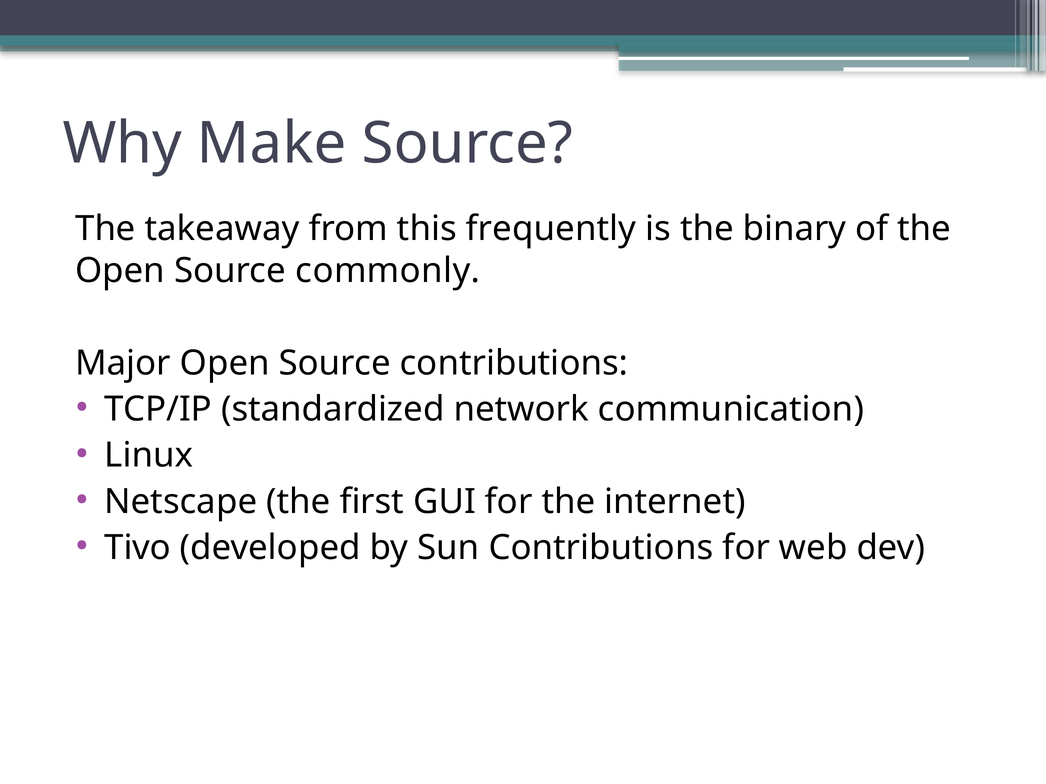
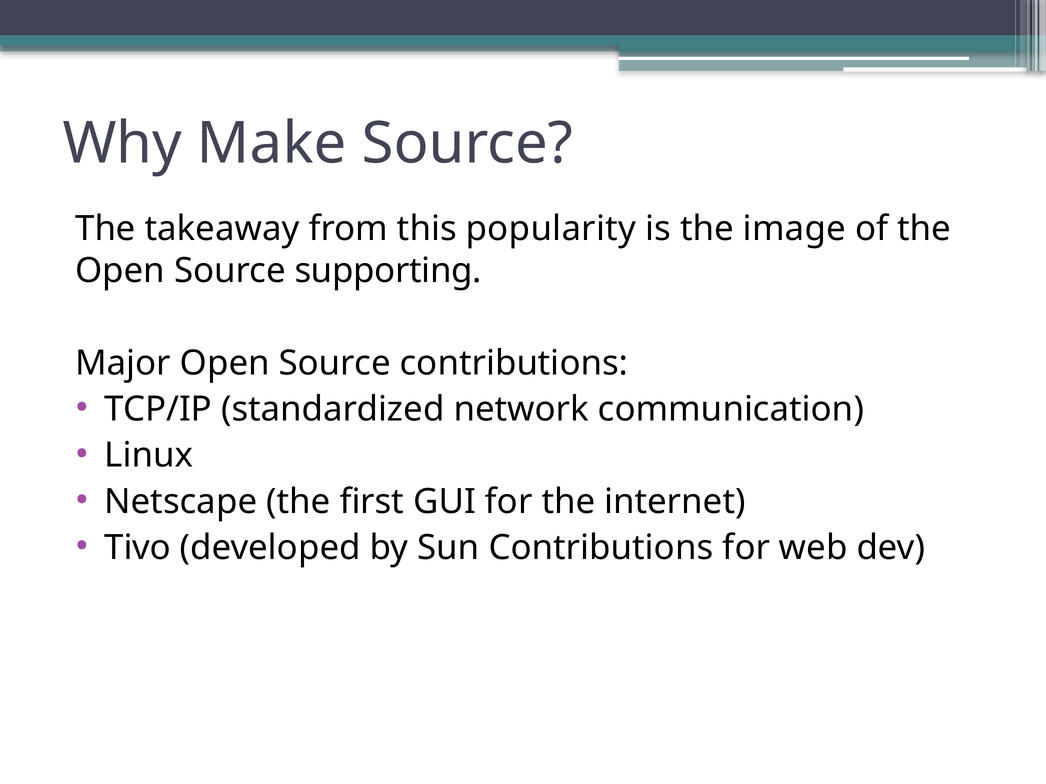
frequently: frequently -> popularity (551, 229)
binary: binary -> image (794, 229)
commonly: commonly -> supporting (388, 271)
